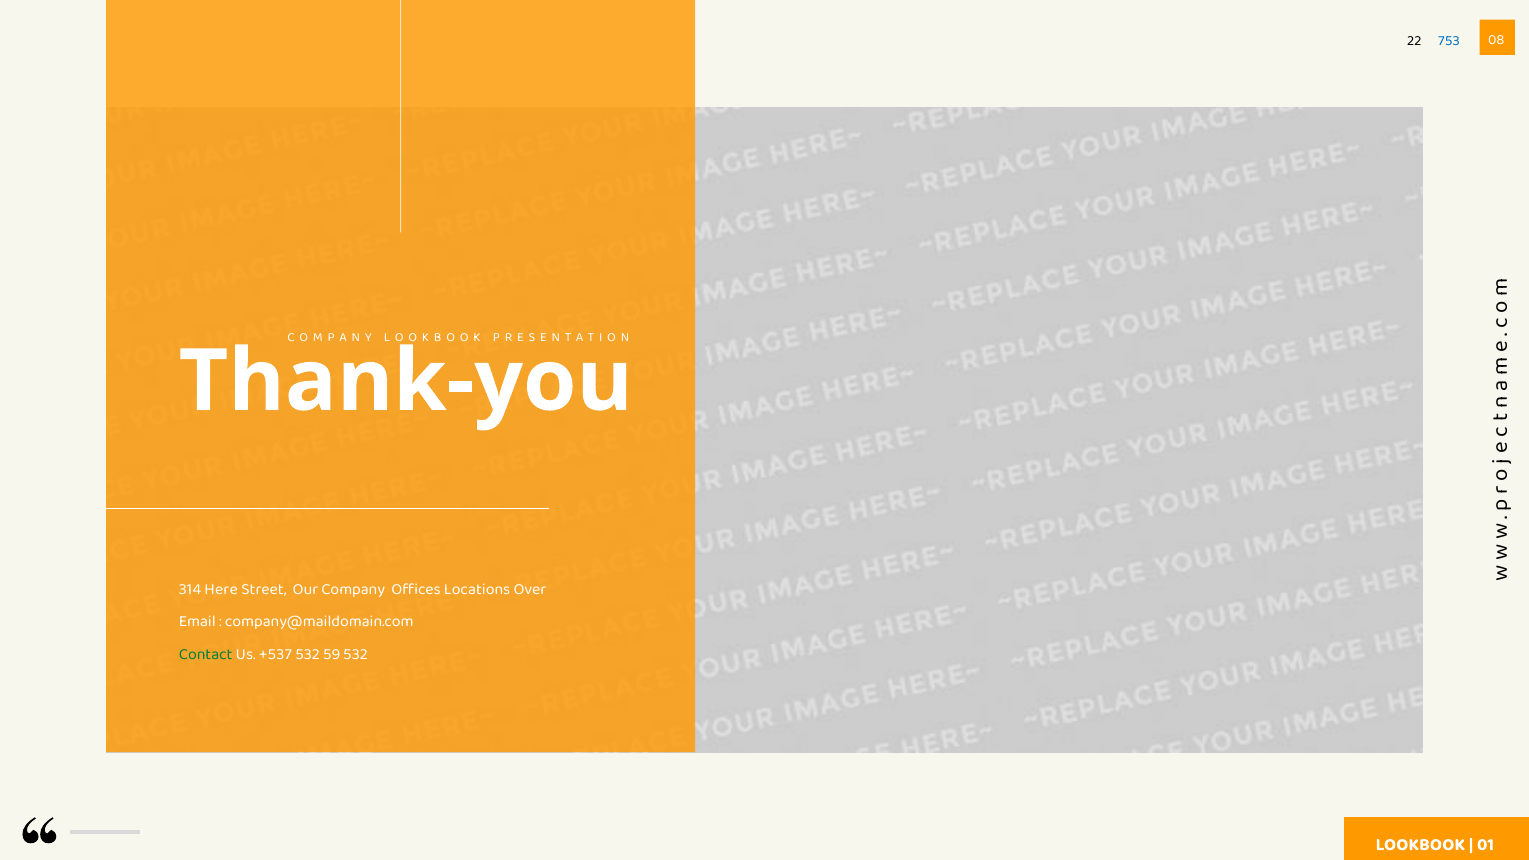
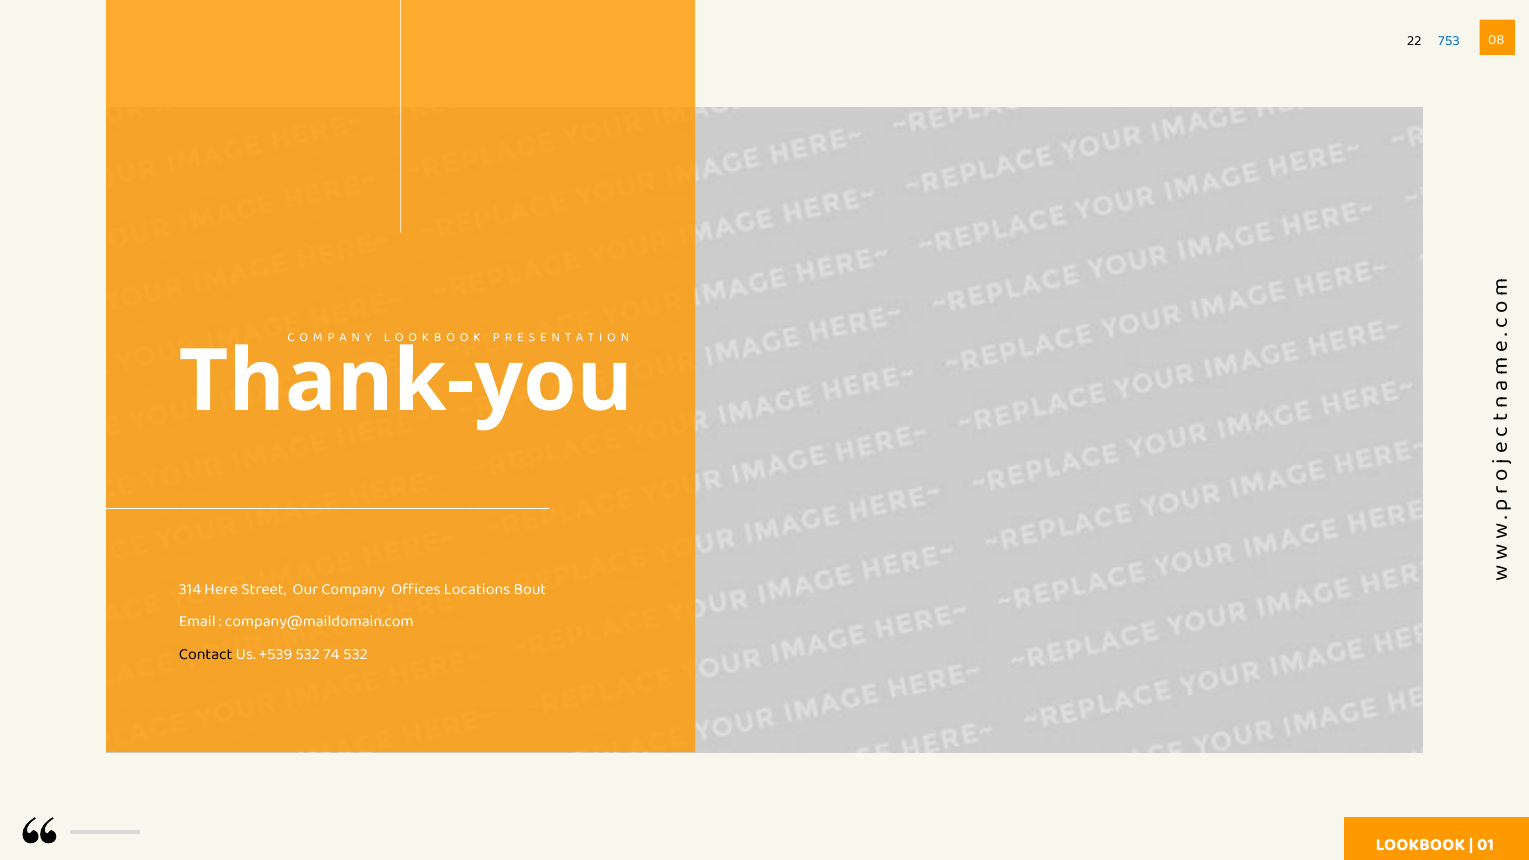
Over: Over -> Bout (530, 589)
Contact colour: green -> black (206, 654)
+537: +537 -> +539 (275, 654)
59: 59 -> 74 (332, 654)
